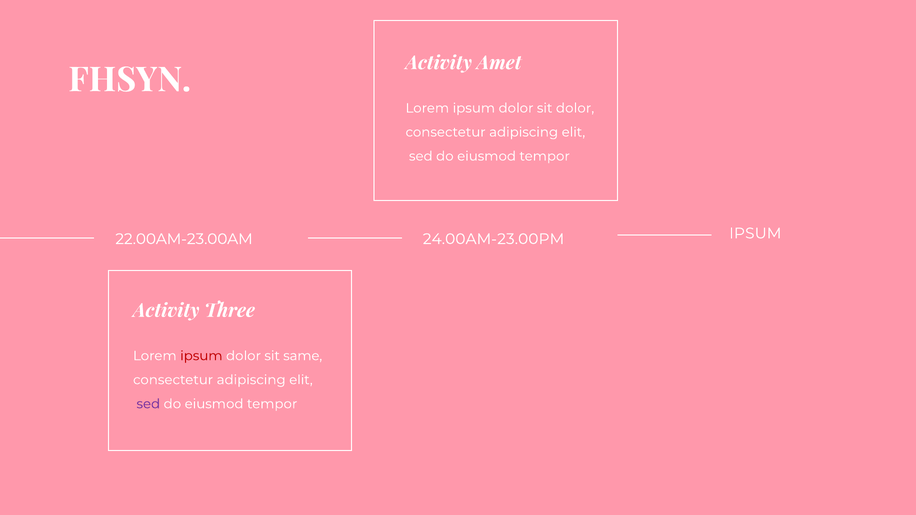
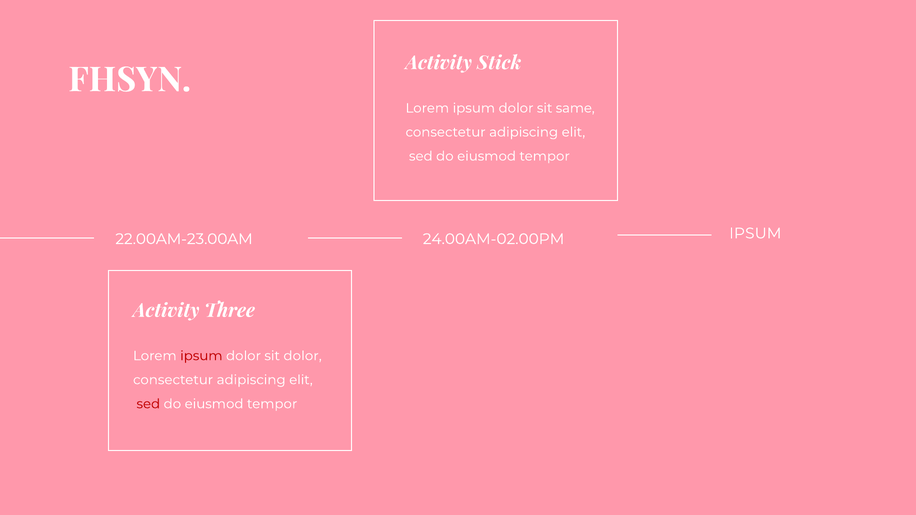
Amet: Amet -> Stick (499, 63)
sit dolor: dolor -> same (575, 108)
24.00AM-23.00PM: 24.00AM-23.00PM -> 24.00AM-02.00PM (494, 239)
sit same: same -> dolor (303, 356)
sed colour: purple -> red (148, 404)
